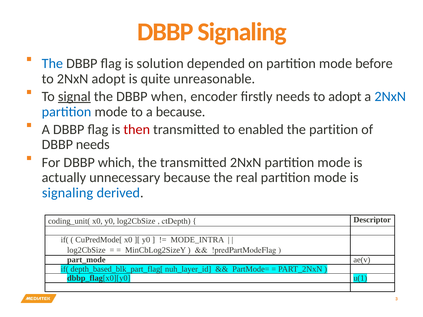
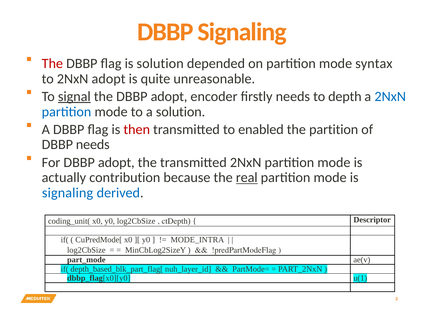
The colour: blue -> red (52, 64)
before: before -> syntax (374, 64)
the DBBP when: when -> adopt (169, 97)
to adopt: adopt -> depth (345, 97)
a because: because -> solution (181, 112)
For DBBP which: which -> adopt (116, 163)
unnecessary: unnecessary -> contribution (125, 178)
real underline: none -> present (247, 178)
